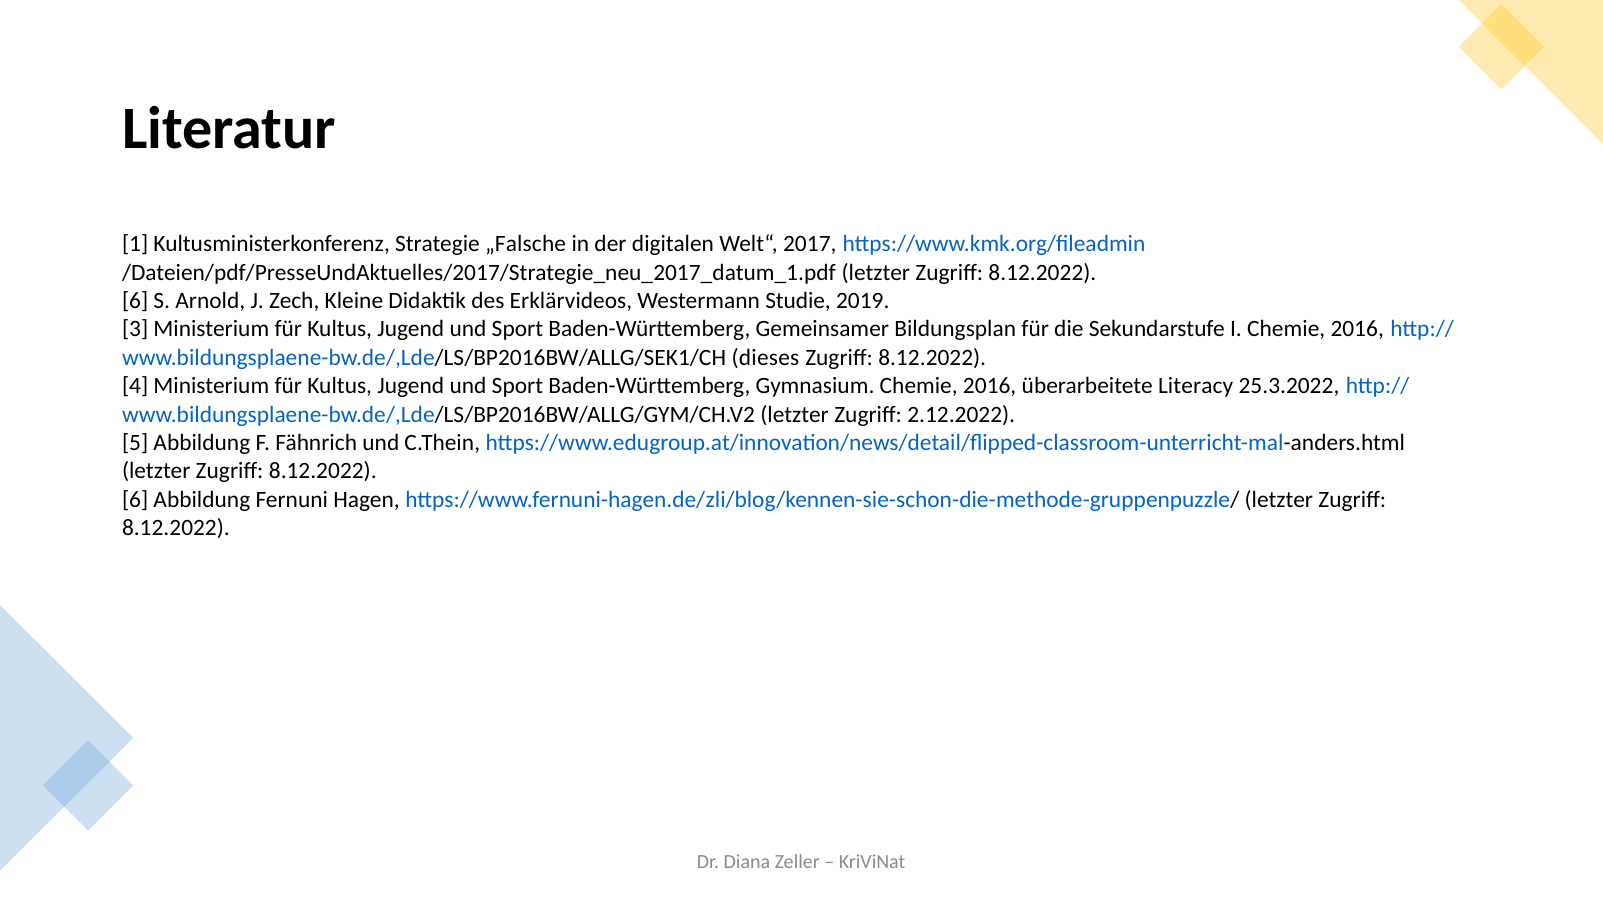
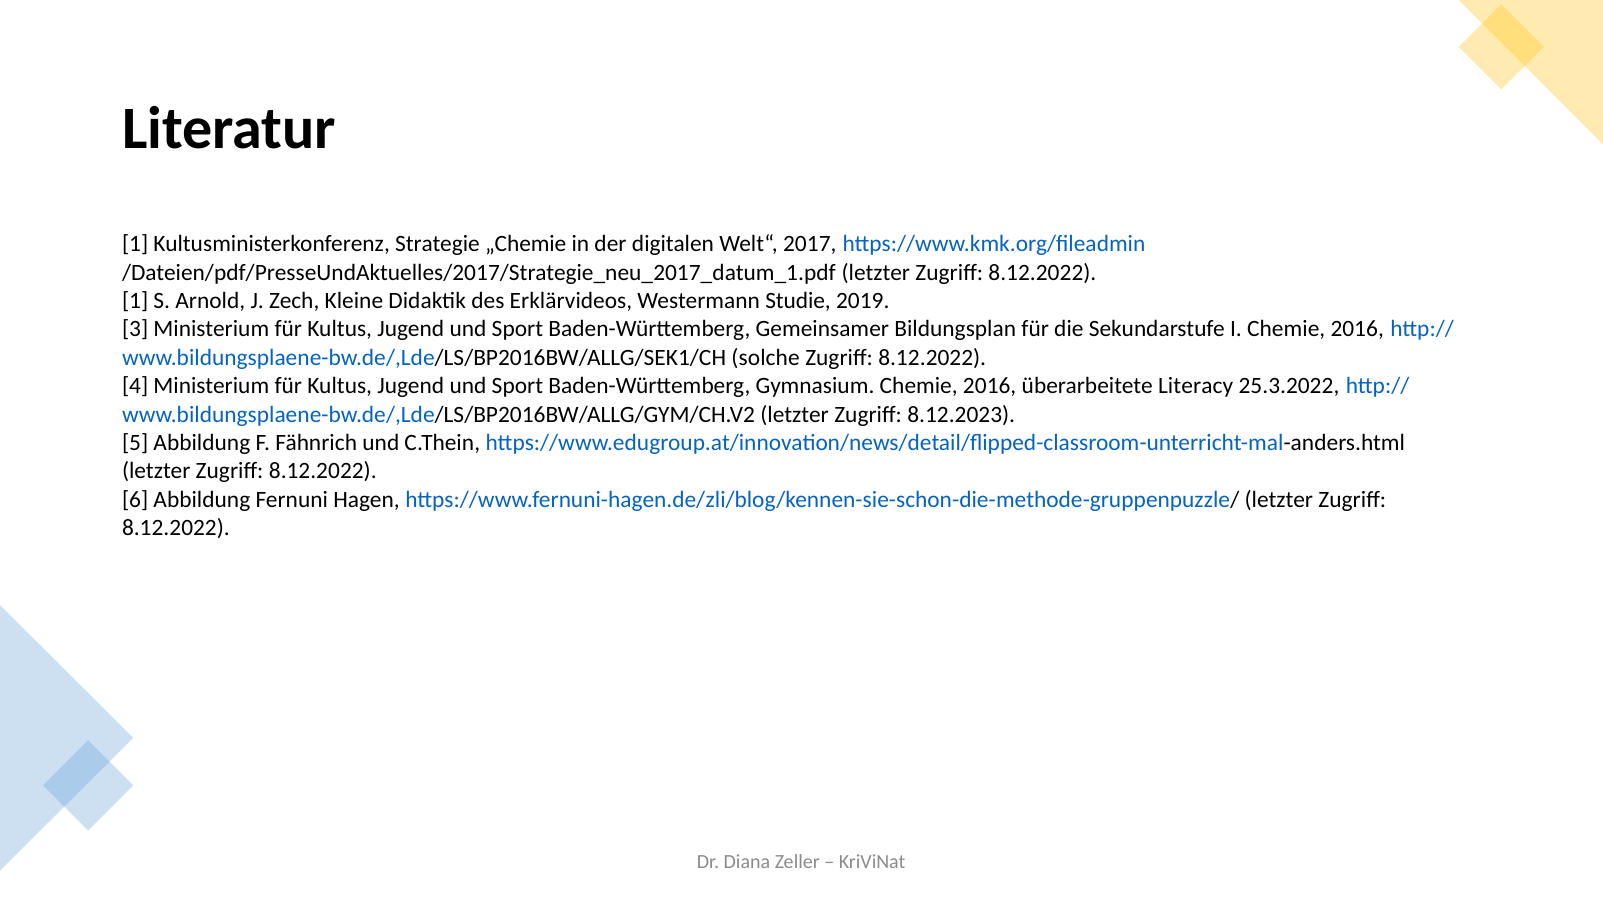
„Falsche: „Falsche -> „Chemie (526, 244)
6: 6 -> 1 (135, 301)
dieses: dieses -> solche (766, 357)
2.12.2022: 2.12.2022 -> 8.12.2023 (961, 414)
